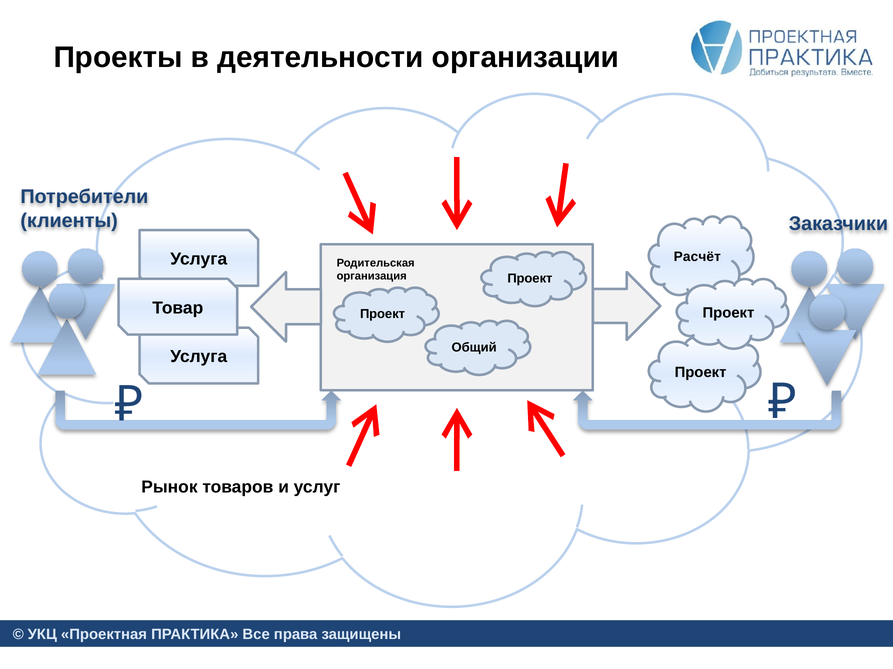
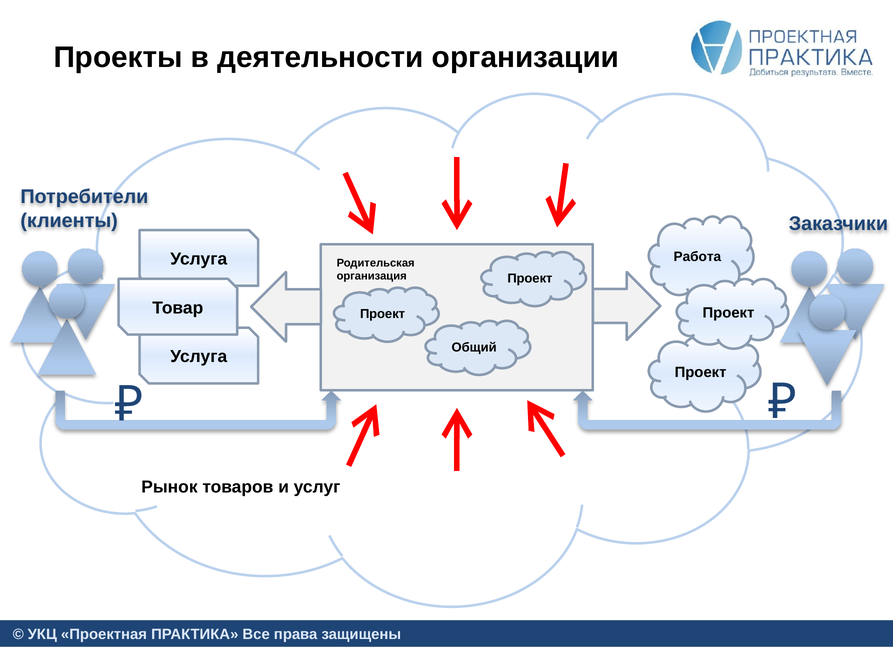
Расчёт: Расчёт -> Работа (697, 257)
